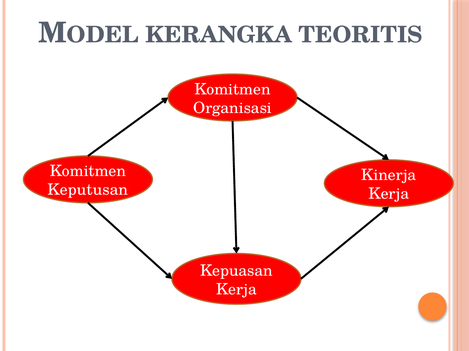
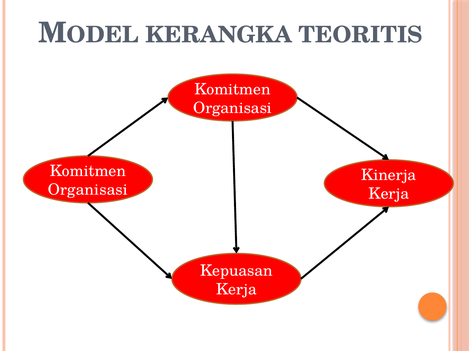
Keputusan: Keputusan -> Organisasi (88, 190)
